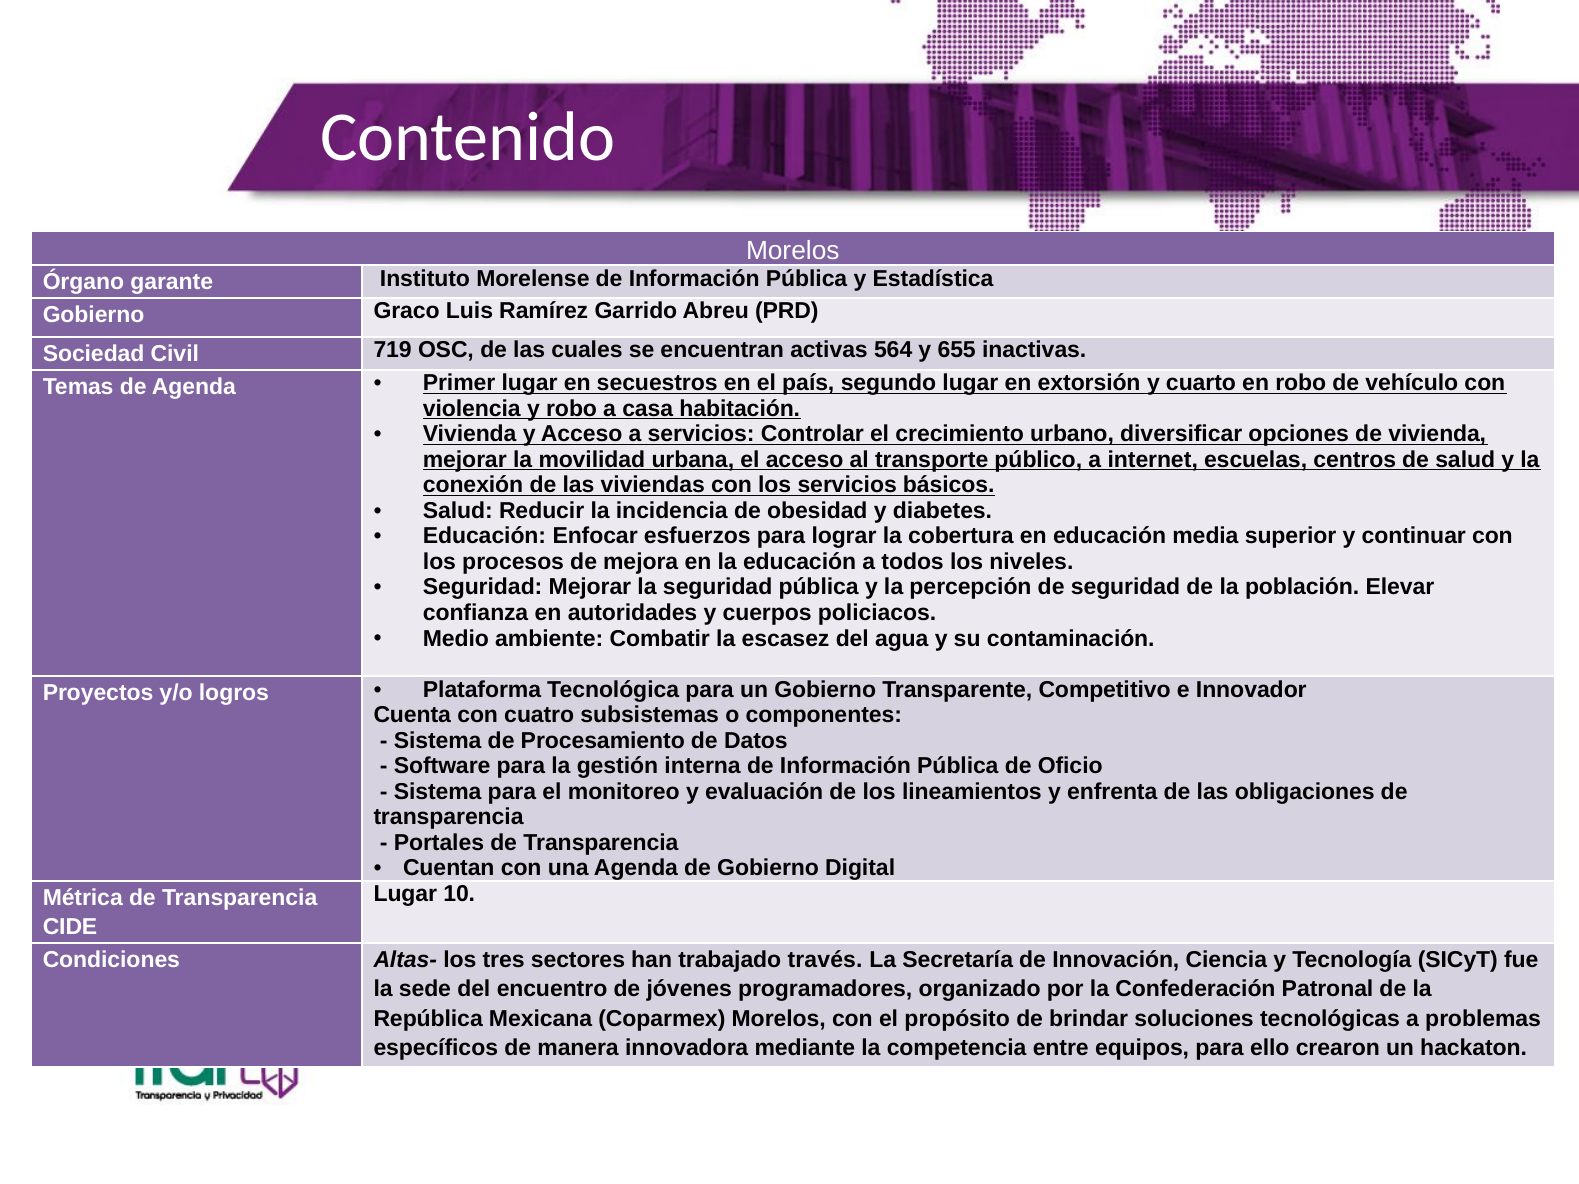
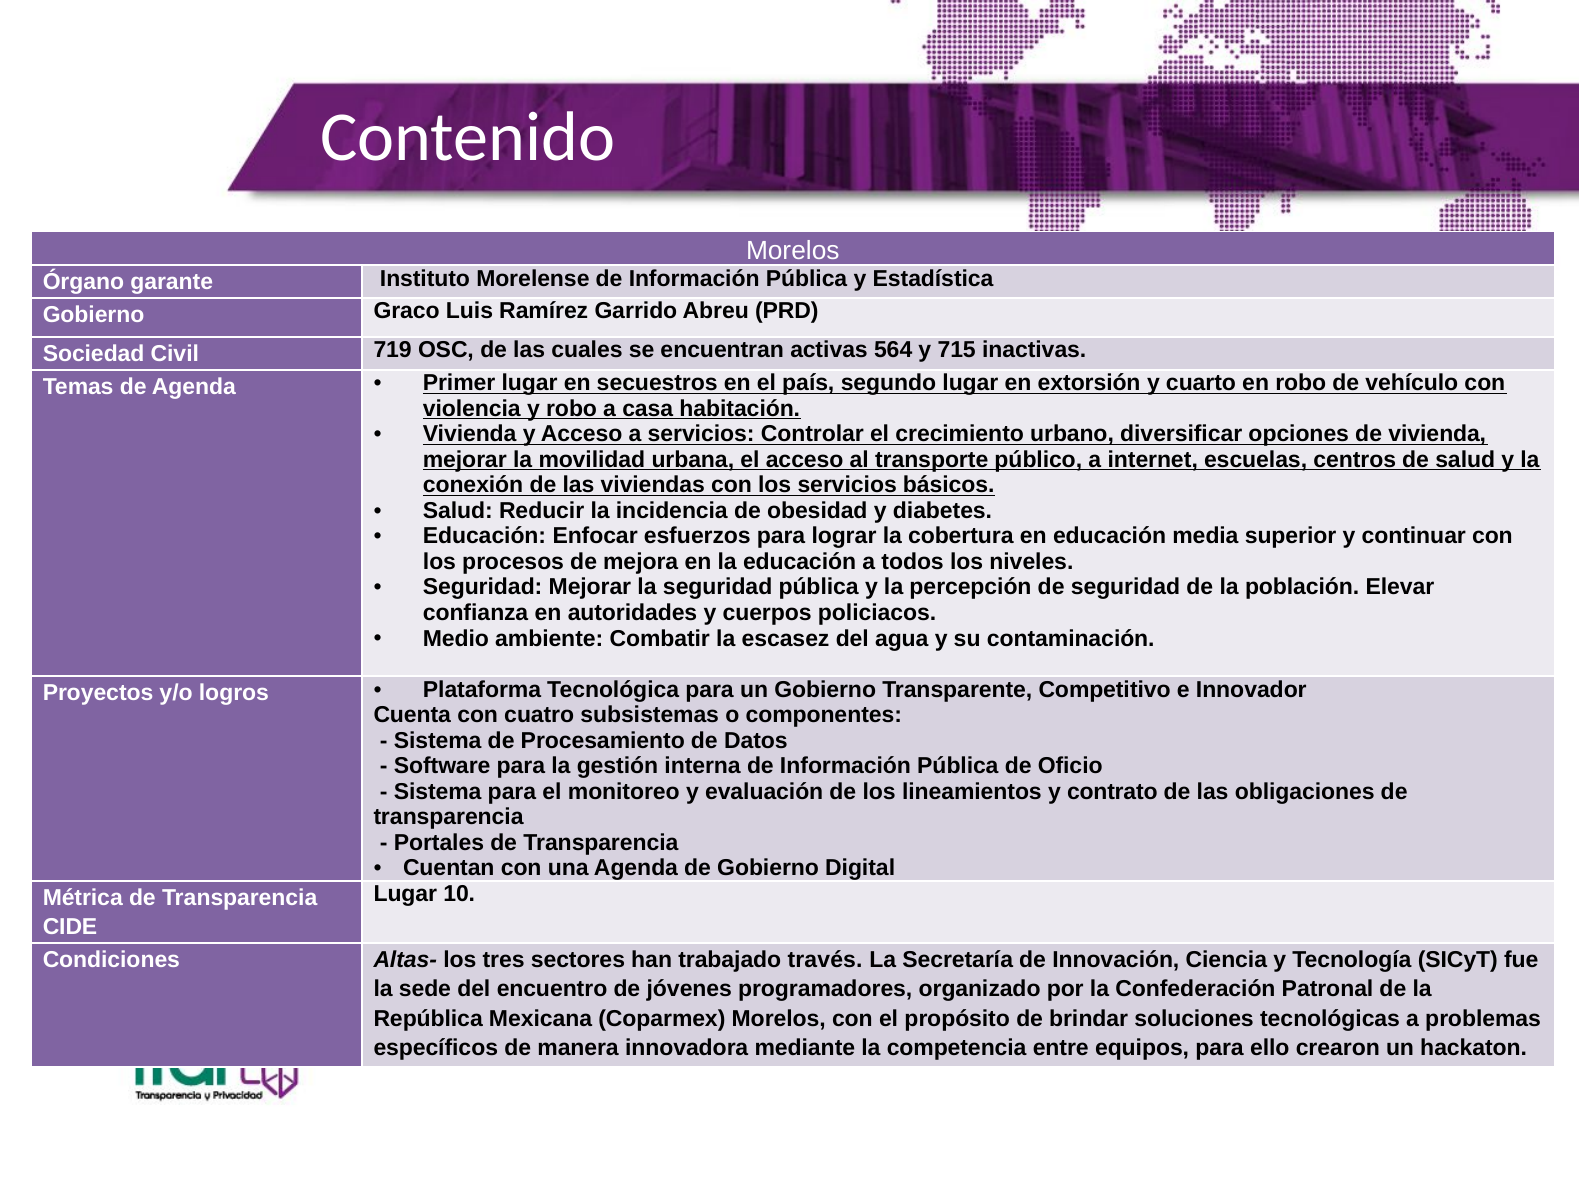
655: 655 -> 715 (957, 350)
enfrenta: enfrenta -> contrato (1112, 792)
